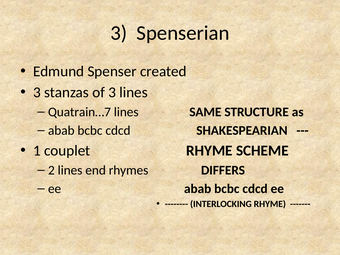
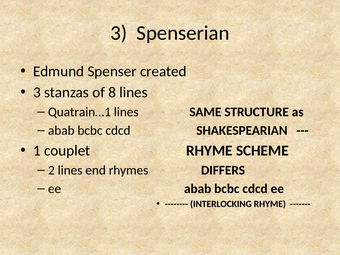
of 3: 3 -> 8 (112, 92)
Quatrain…7: Quatrain…7 -> Quatrain…1 (79, 112)
